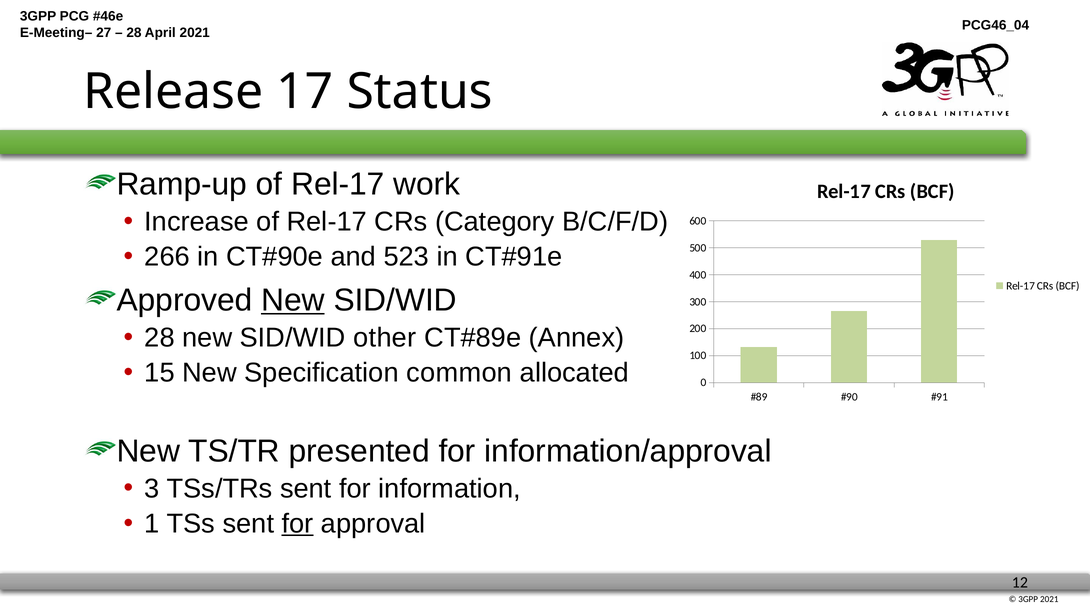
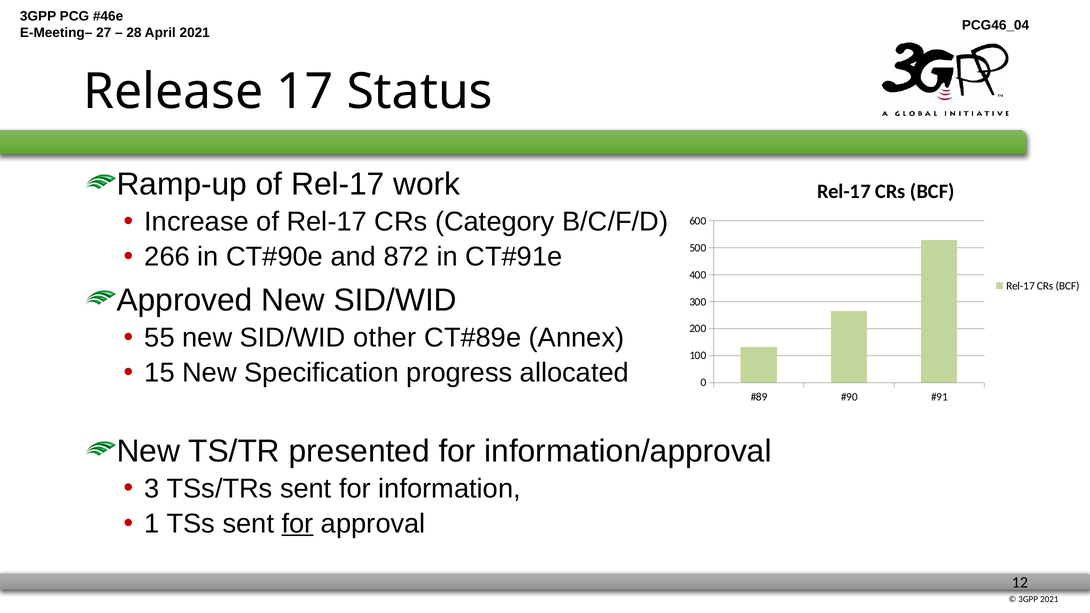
523: 523 -> 872 (406, 257)
New underline: present -> none (293, 300)
28: 28 -> 55 (160, 338)
common: common -> progress (459, 373)
